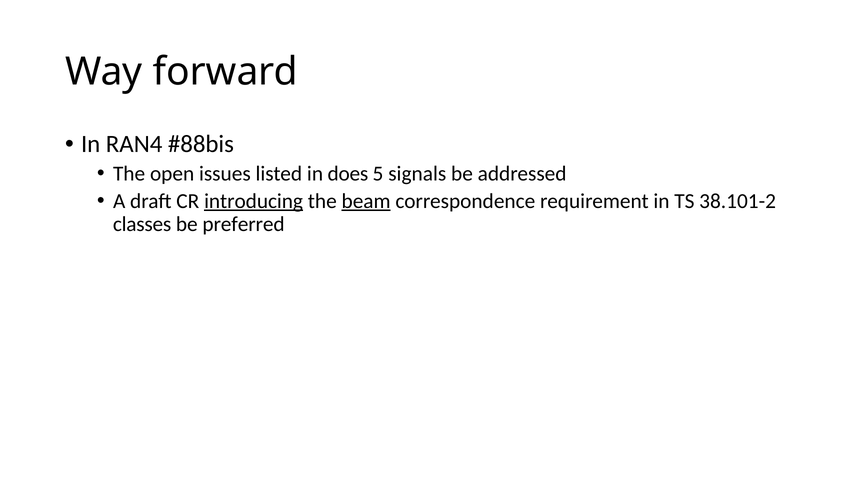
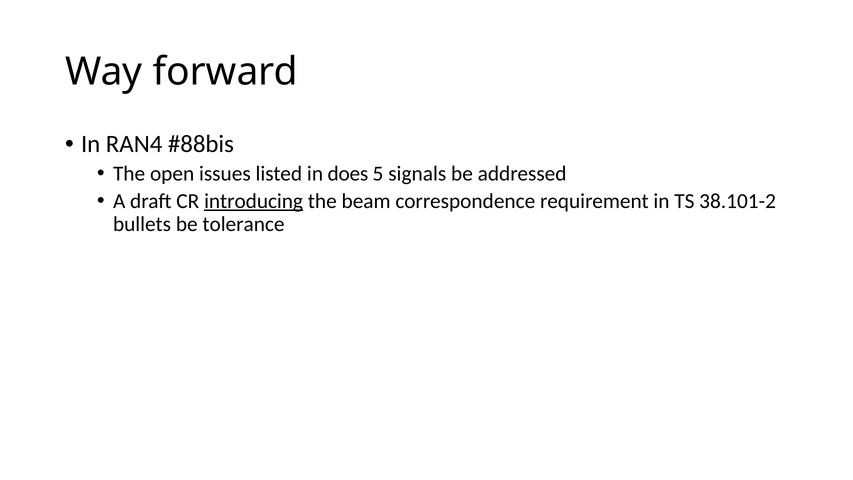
beam underline: present -> none (366, 201)
classes: classes -> bullets (142, 224)
preferred: preferred -> tolerance (243, 224)
